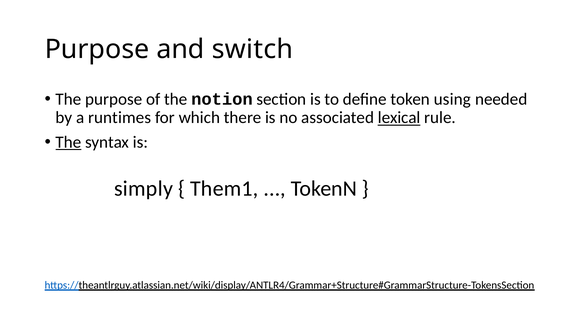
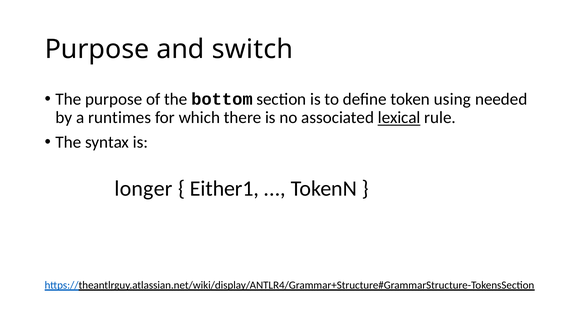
notion: notion -> bottom (222, 99)
The underline: present -> none (69, 142)
simply: simply -> longer (144, 188)
Them1: Them1 -> Either1 (224, 188)
